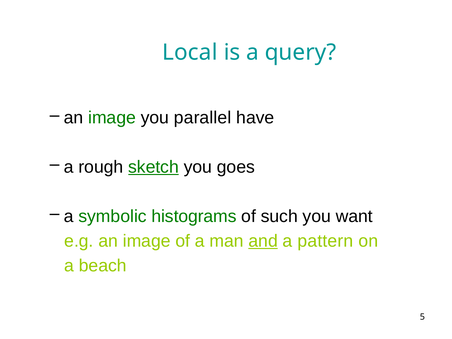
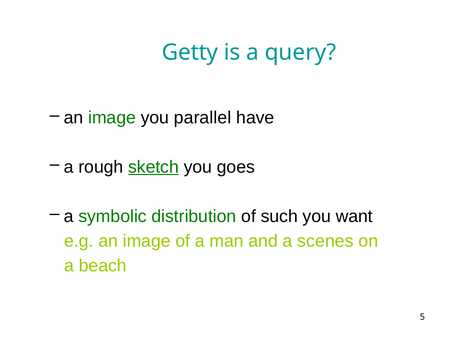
Local: Local -> Getty (190, 52)
histograms: histograms -> distribution (194, 216)
and underline: present -> none (263, 241)
pattern: pattern -> scenes (325, 241)
